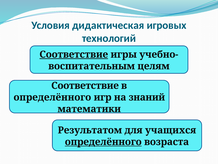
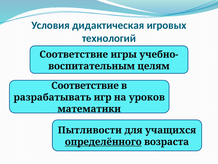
Соответствие underline: present -> none (74, 54)
определённого: определённого -> разрабатывать (52, 97)
знаний: знаний -> уроков (147, 97)
Результатом: Результатом -> Пытливости (90, 130)
